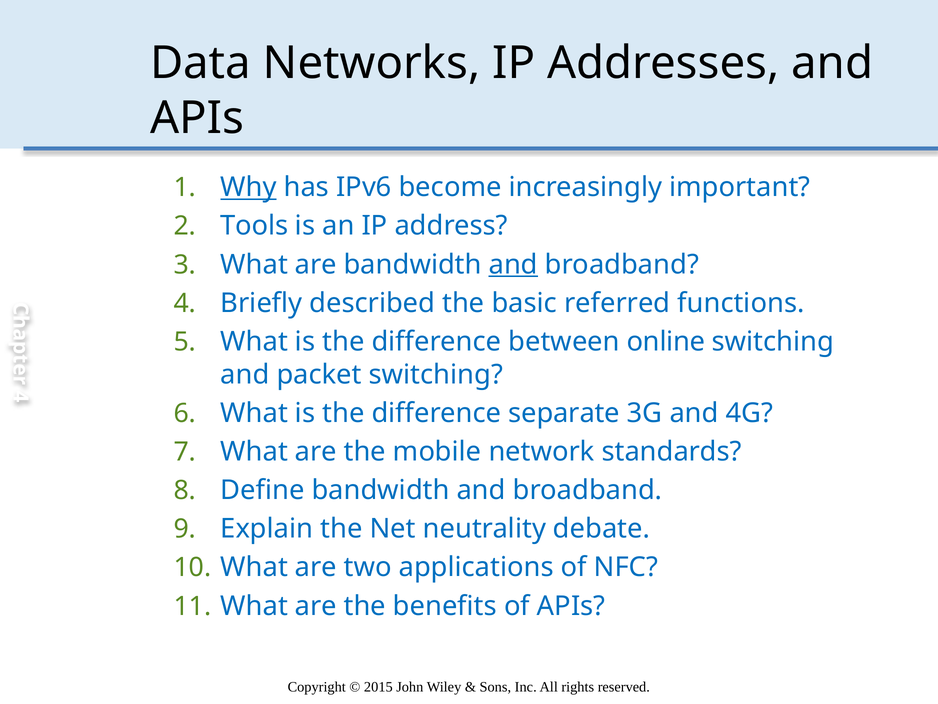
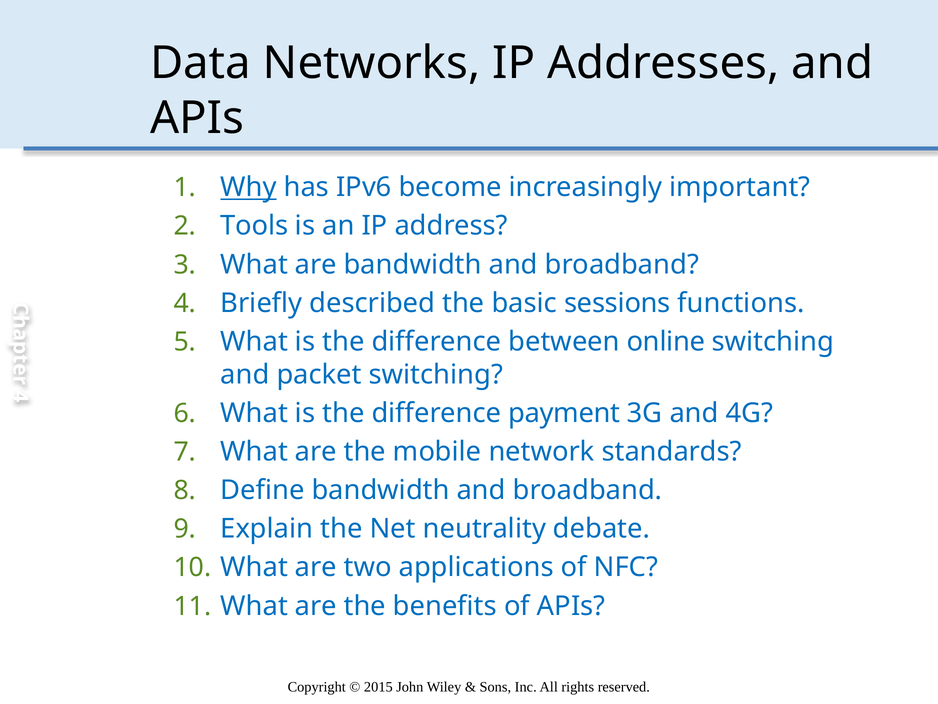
and underline: present -> none (513, 264)
referred: referred -> sessions (617, 303)
separate: separate -> payment (564, 413)
